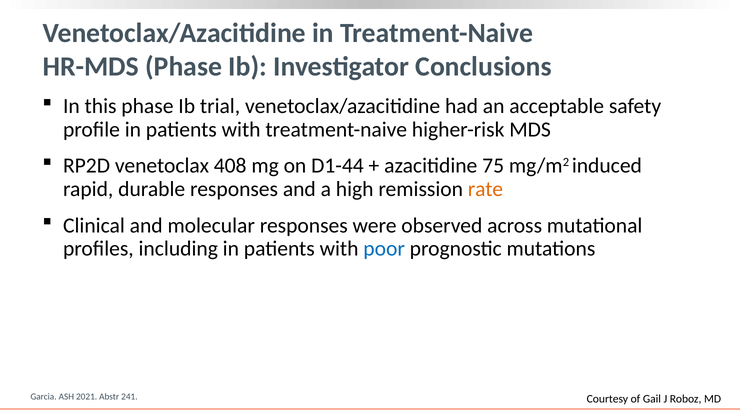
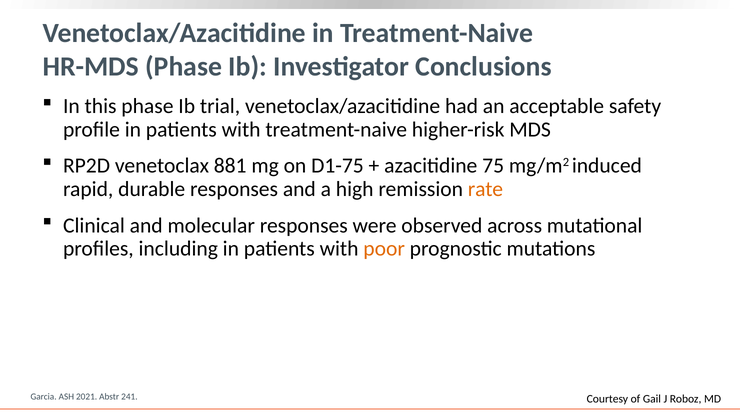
408: 408 -> 881 (230, 166)
D1-44: D1-44 -> D1-75 (337, 166)
poor colour: blue -> orange (384, 249)
